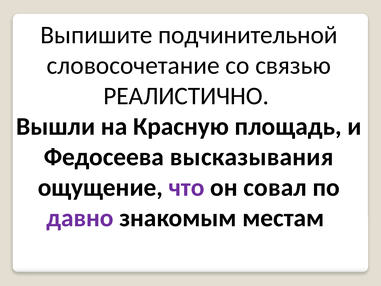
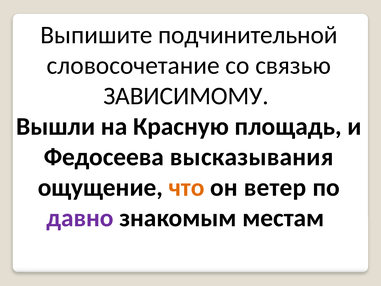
РЕАЛИСТИЧНО: РЕАЛИСТИЧНО -> ЗАВИСИМОМУ (186, 96)
что colour: purple -> orange (187, 187)
совал: совал -> ветер (275, 187)
